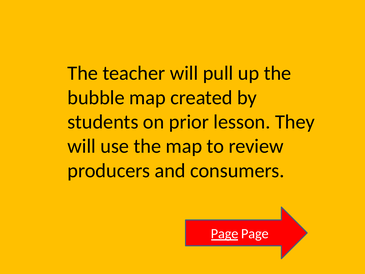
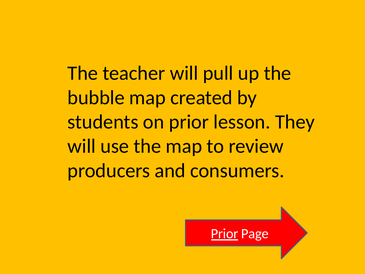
Page: Page -> Prior (225, 233)
